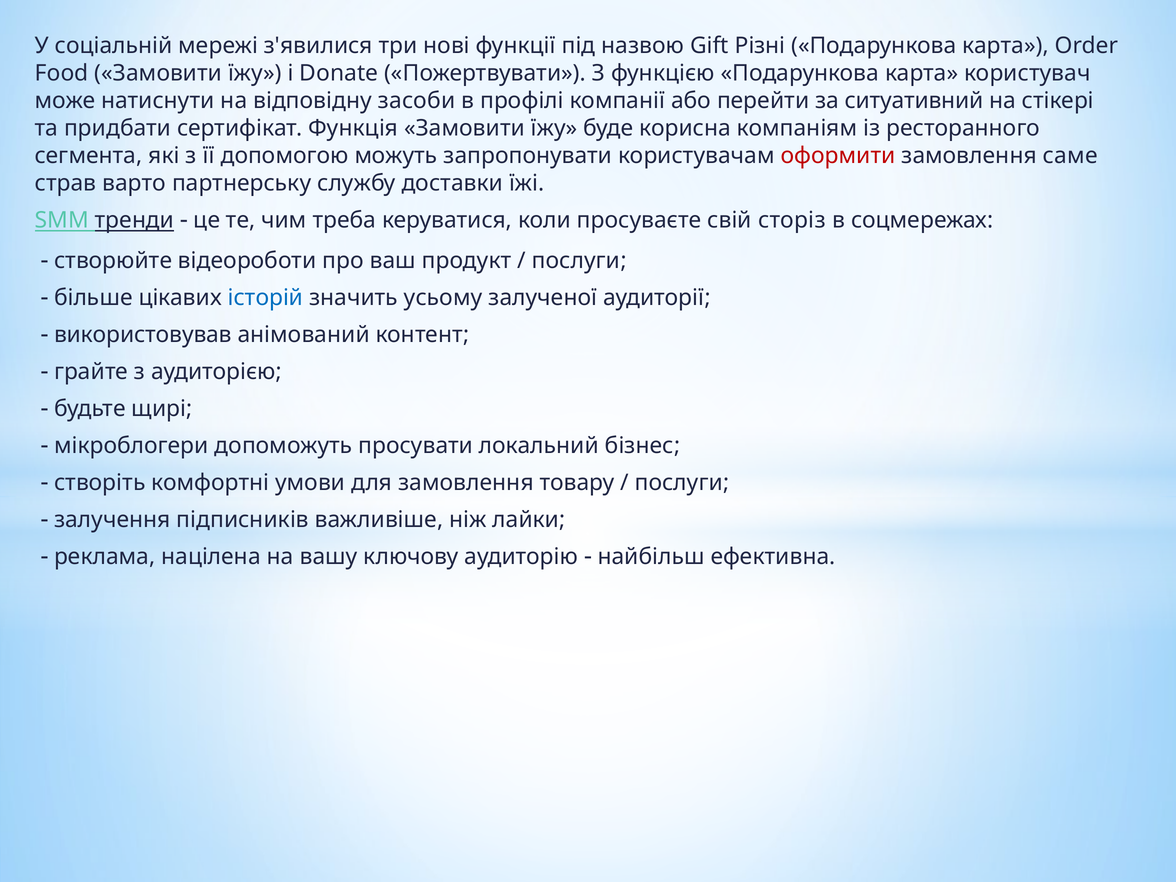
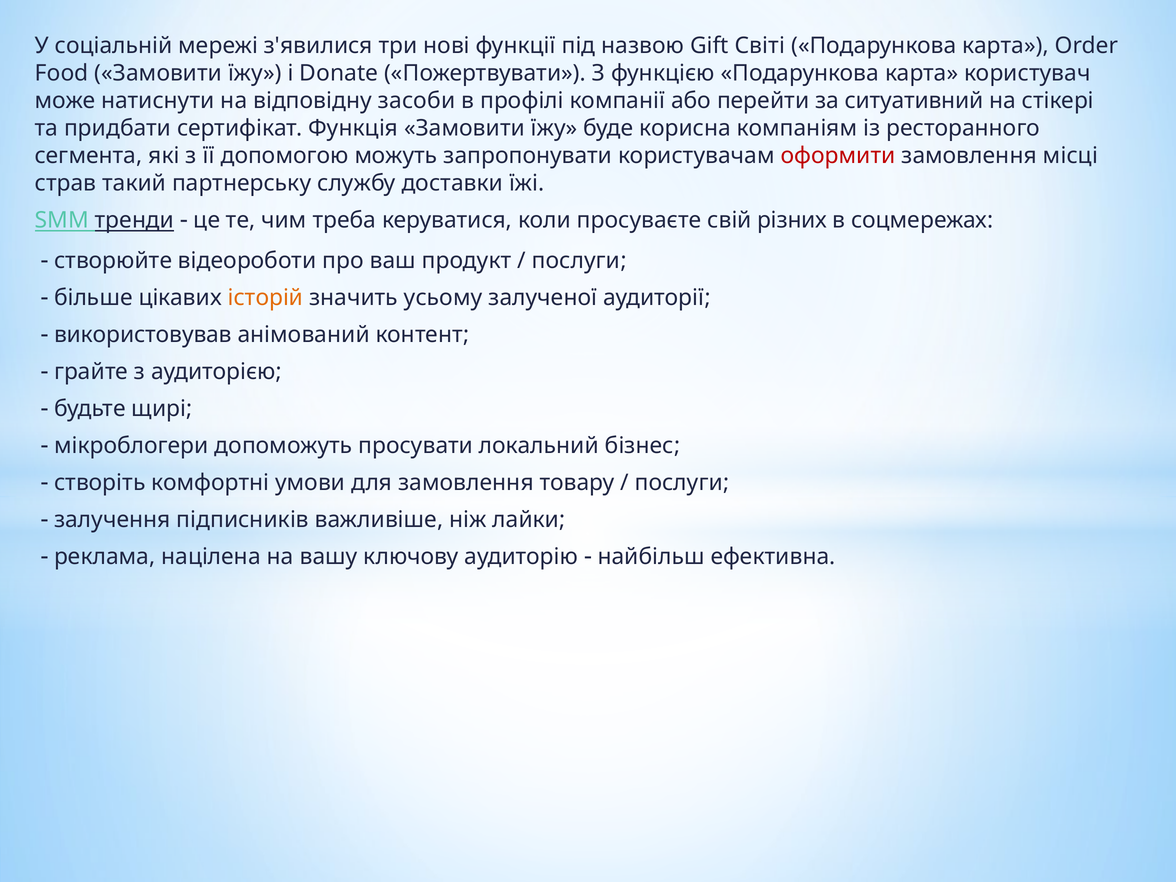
Різні: Різні -> Світі (760, 46)
саме: саме -> місці (1070, 156)
варто: варто -> такий (134, 183)
сторіз: сторіз -> різних (792, 220)
історій colour: blue -> orange (265, 298)
